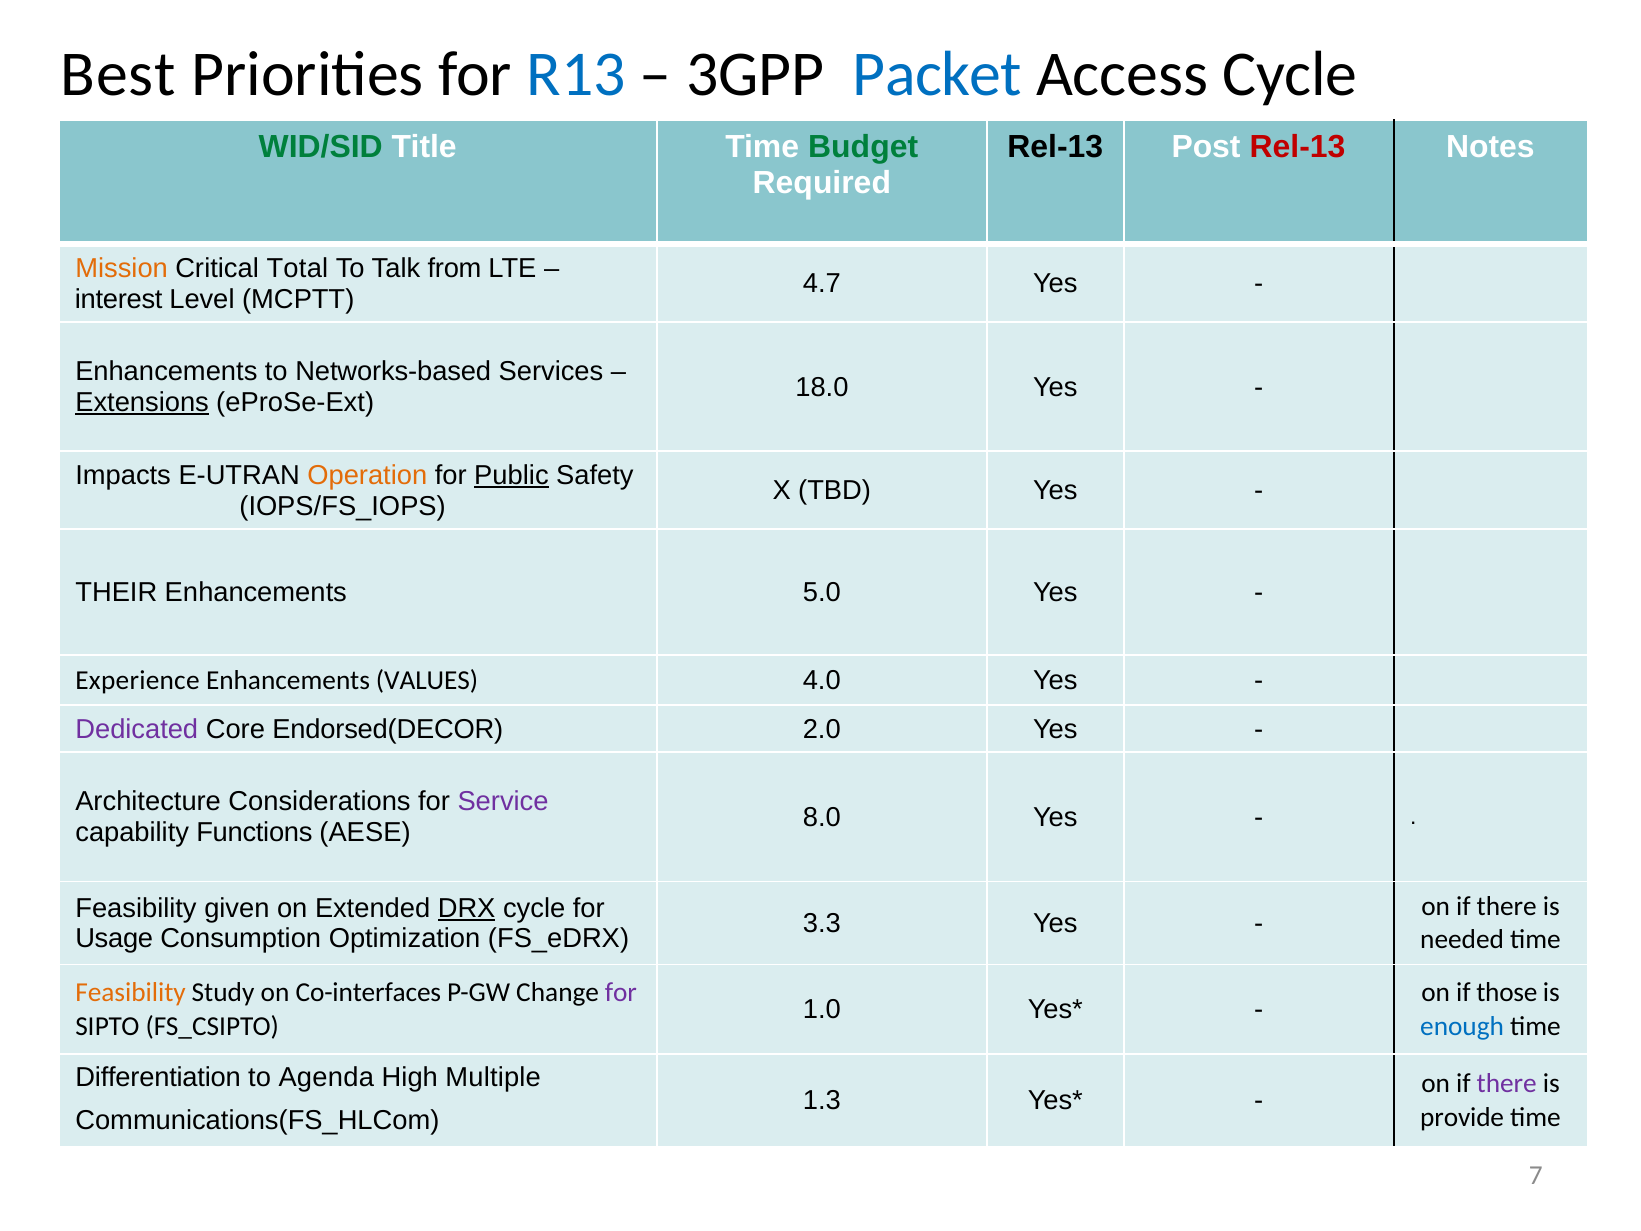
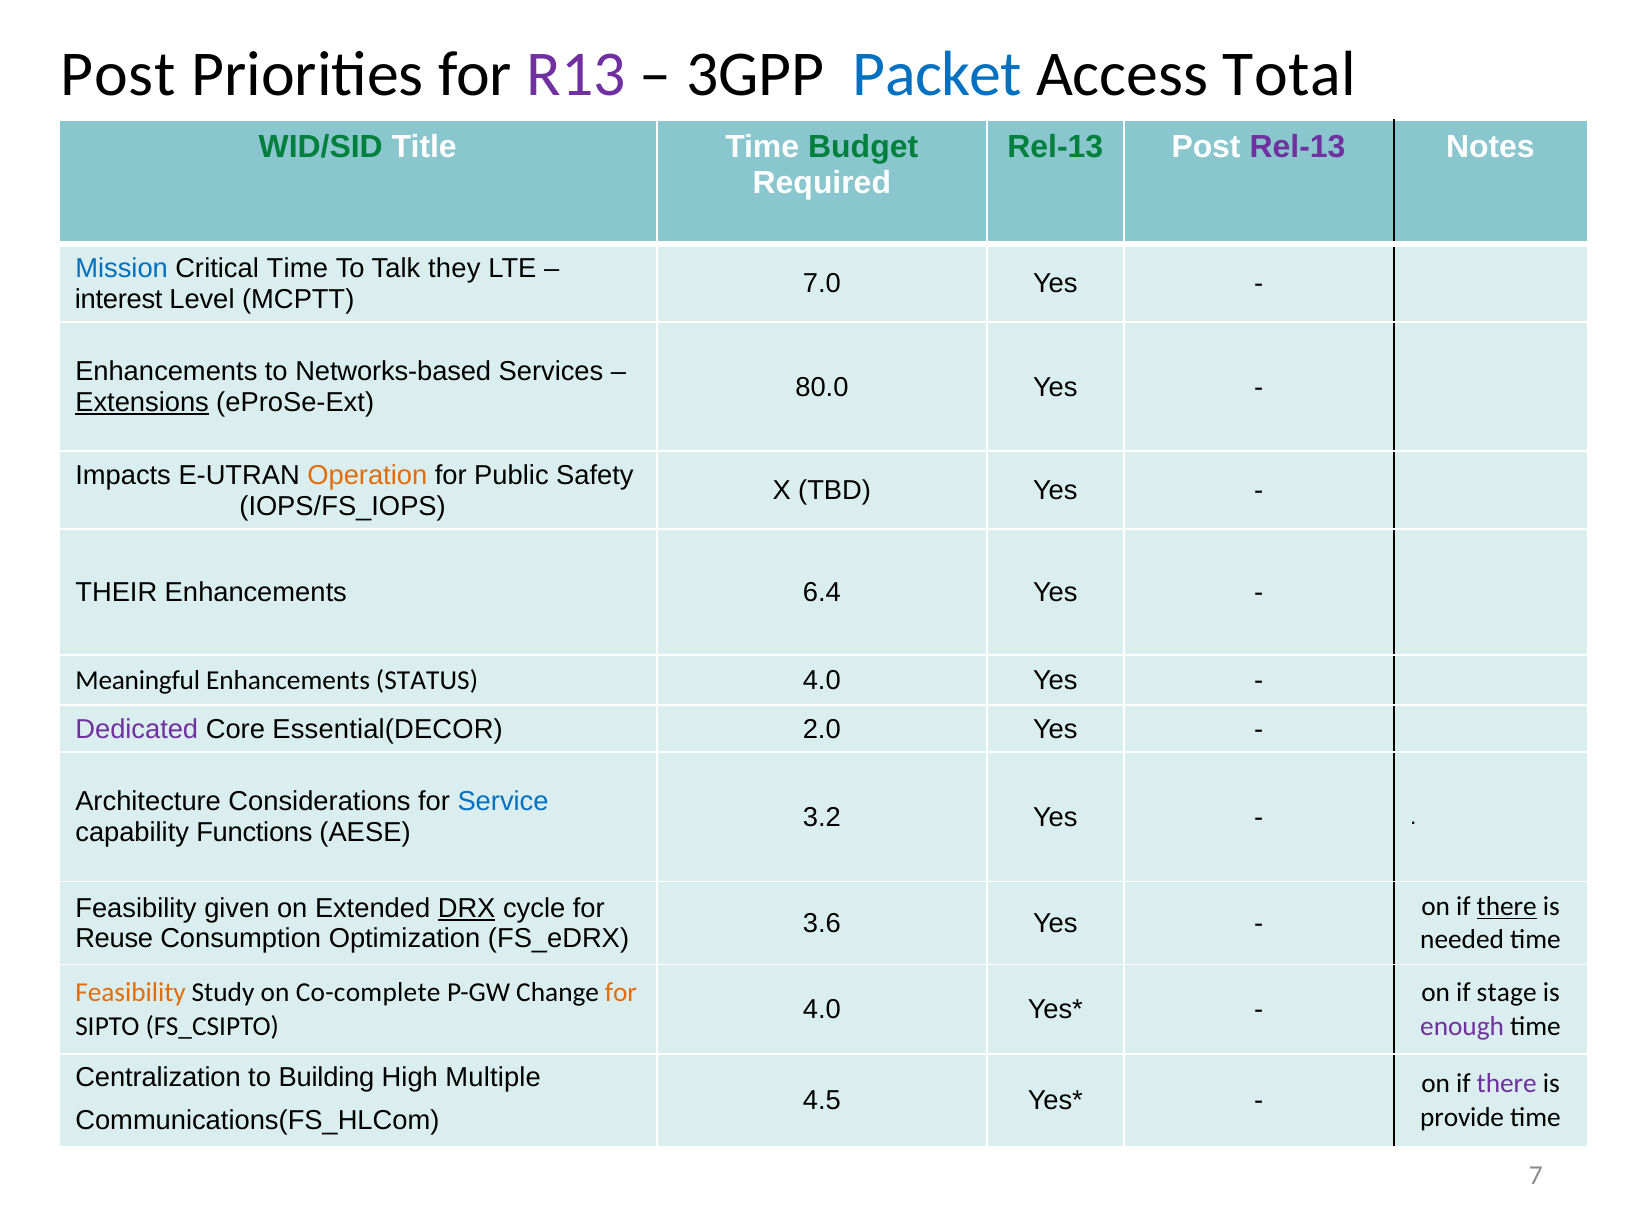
Best: Best -> Post (118, 74)
R13 colour: blue -> purple (576, 74)
Access Cycle: Cycle -> Total (1289, 74)
Rel-13 colour: black -> green (1055, 147)
Rel-13 colour: red -> purple (1298, 147)
Mission colour: orange -> blue (122, 268)
Critical Total: Total -> Time (297, 268)
from: from -> they (454, 268)
4.7: 4.7 -> 7.0 (822, 284)
18.0: 18.0 -> 80.0 (822, 387)
Public underline: present -> none (511, 475)
5.0: 5.0 -> 6.4 (822, 593)
Experience: Experience -> Meaningful (138, 680)
VALUES: VALUES -> STATUS (427, 680)
Endorsed(DECOR: Endorsed(DECOR -> Essential(DECOR (388, 729)
Service colour: purple -> blue (503, 802)
8.0: 8.0 -> 3.2 (822, 817)
there underline: none -> present (1507, 906)
3.3: 3.3 -> 3.6 (822, 923)
Usage: Usage -> Reuse (114, 939)
Co-interfaces: Co-interfaces -> Co-complete (368, 992)
for colour: purple -> orange (621, 992)
those: those -> stage (1507, 992)
1.0: 1.0 -> 4.0 (822, 1009)
enough colour: blue -> purple (1462, 1026)
Differentiation: Differentiation -> Centralization (158, 1078)
Agenda: Agenda -> Building (326, 1078)
1.3: 1.3 -> 4.5 (822, 1101)
